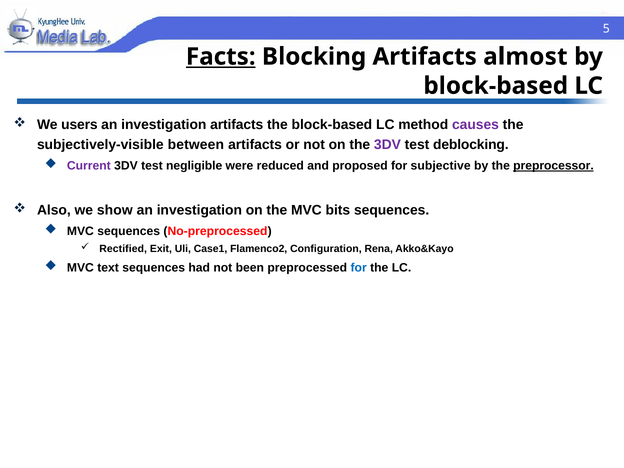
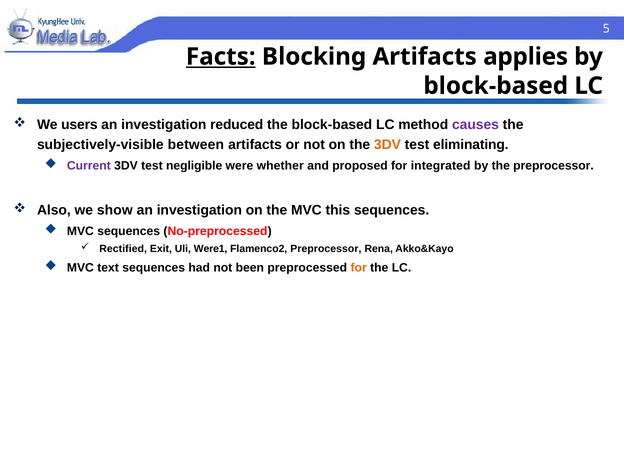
almost: almost -> applies (526, 57)
investigation artifacts: artifacts -> reduced (237, 125)
3DV colour: purple -> orange (387, 145)
deblocking: deblocking -> eliminating (471, 145)
reduced: reduced -> whether (280, 166)
subjective: subjective -> integrated (441, 166)
preprocessor underline: present -> none (553, 166)
bits: bits -> this (338, 210)
Case1: Case1 -> Were1 (211, 249)
Flamenco2 Configuration: Configuration -> Preprocessor (326, 249)
for colour: blue -> orange (359, 268)
